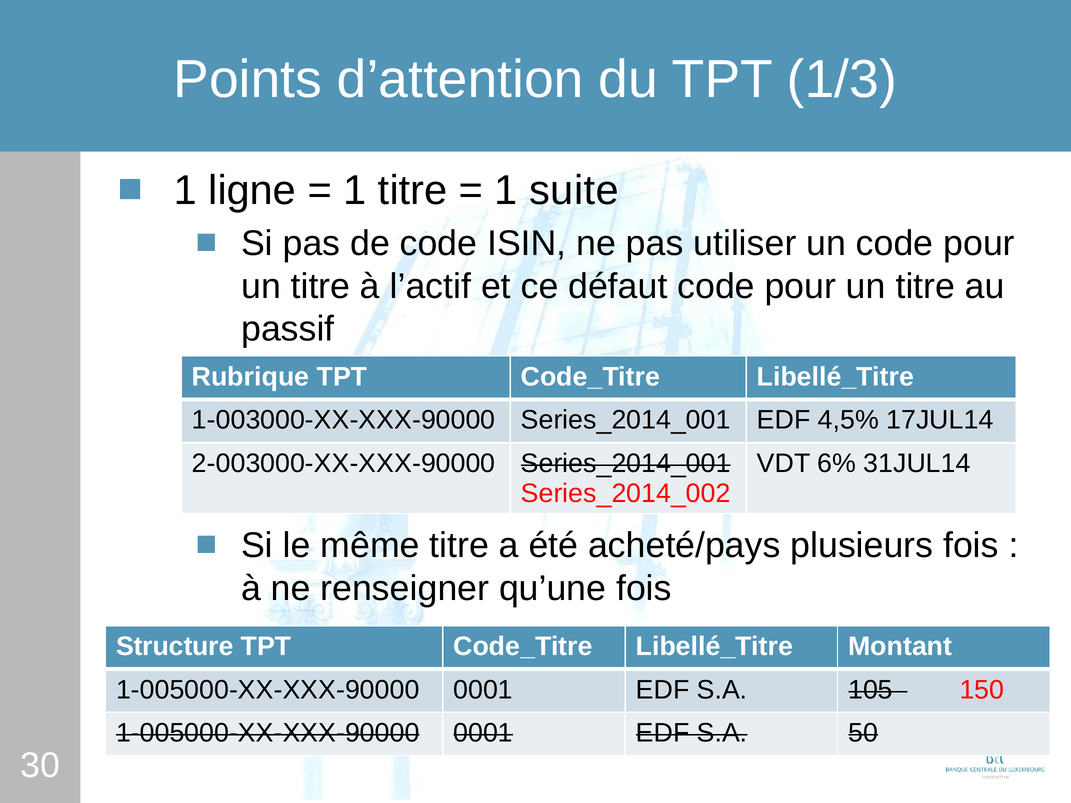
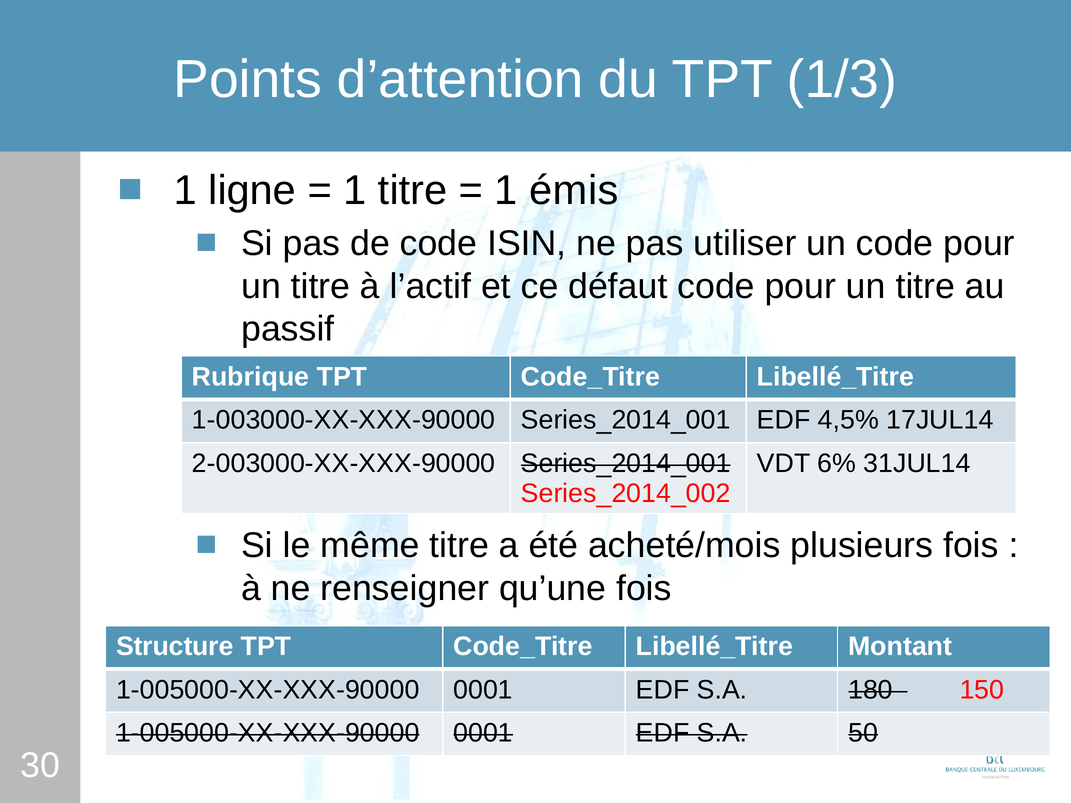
suite: suite -> émis (574, 190)
acheté/pays: acheté/pays -> acheté/mois (684, 546)
105: 105 -> 180 (871, 690)
